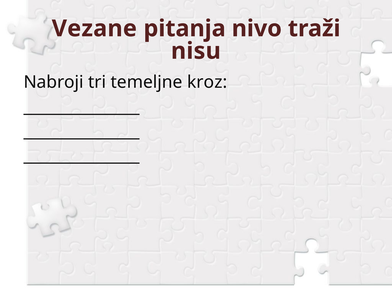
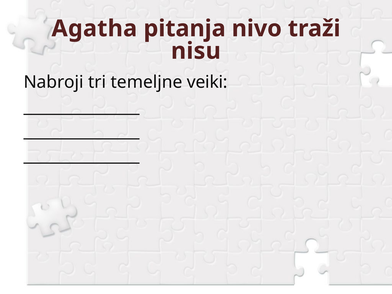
Vezane: Vezane -> Agatha (94, 29)
kroz: kroz -> veiki (207, 82)
